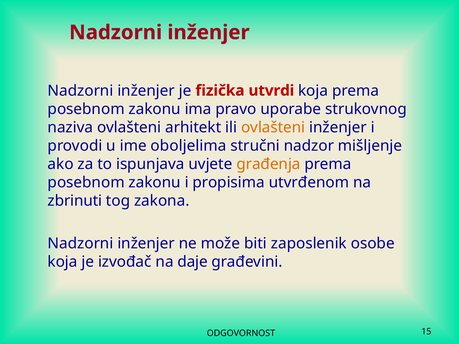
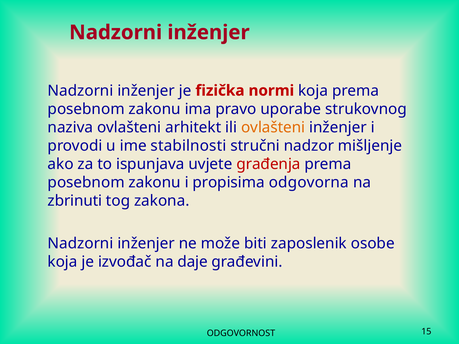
utvrdi: utvrdi -> normi (271, 91)
oboljelima: oboljelima -> stabilnosti (188, 146)
građenja colour: orange -> red (268, 164)
utvrđenom: utvrđenom -> odgovorna (309, 182)
